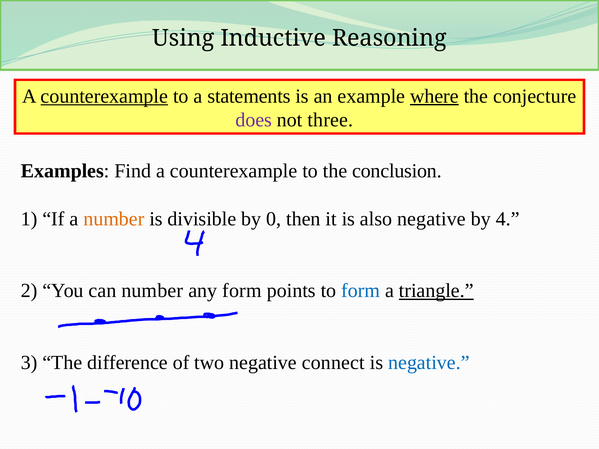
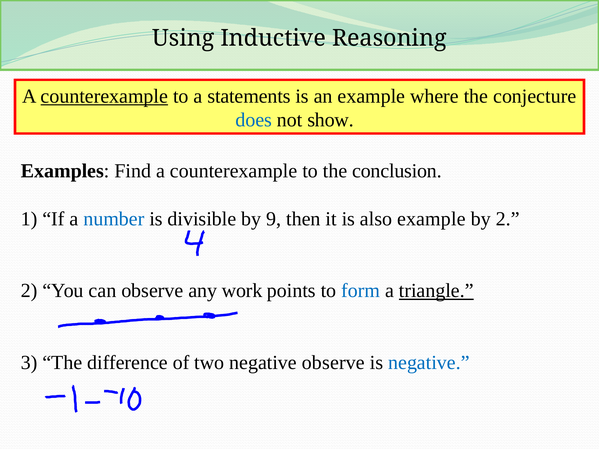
where underline: present -> none (434, 96)
does colour: purple -> blue (254, 120)
three: three -> show (331, 120)
number colour: orange -> blue (114, 219)
0: 0 -> 9 (274, 219)
also negative: negative -> example (431, 219)
by 4: 4 -> 2 (508, 219)
can number: number -> observe (152, 291)
any form: form -> work (242, 291)
negative connect: connect -> observe (333, 363)
